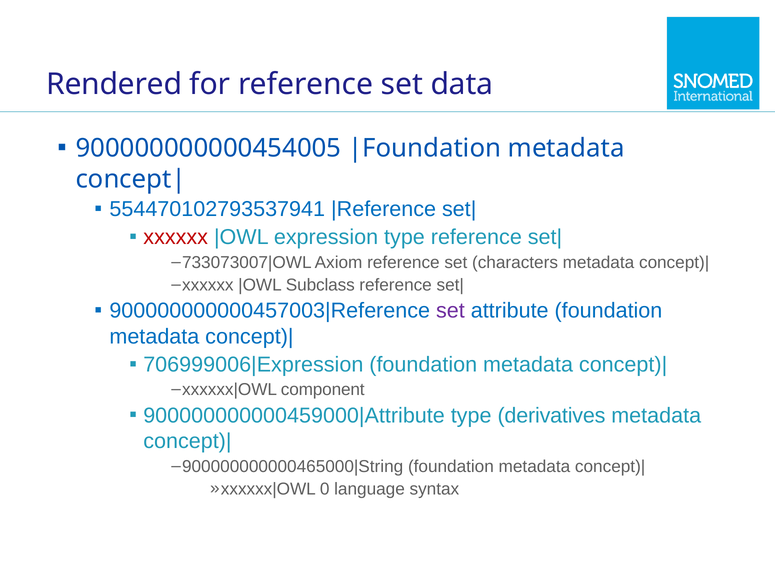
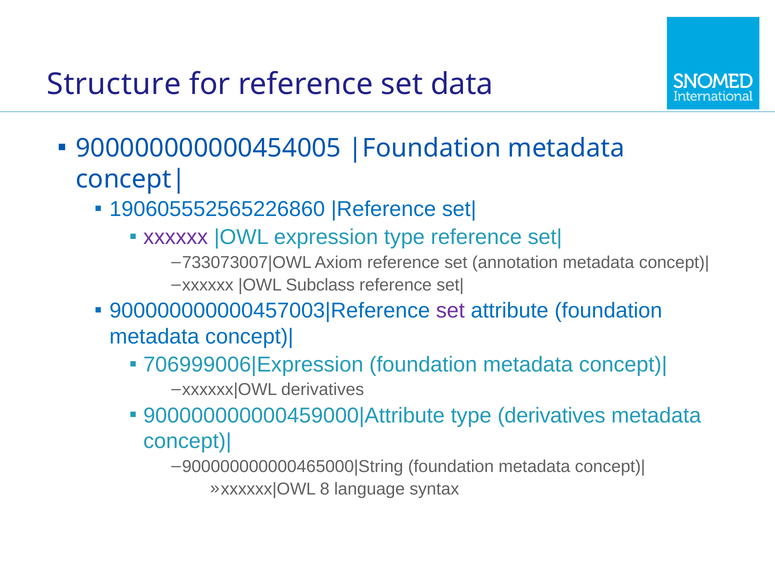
Rendered: Rendered -> Structure (114, 84)
554470102793537941: 554470102793537941 -> 190605552565226860 (217, 209)
xxxxxx colour: red -> purple (176, 237)
characters: characters -> annotation (515, 262)
component: component -> derivatives (323, 390)
0: 0 -> 8 (325, 489)
